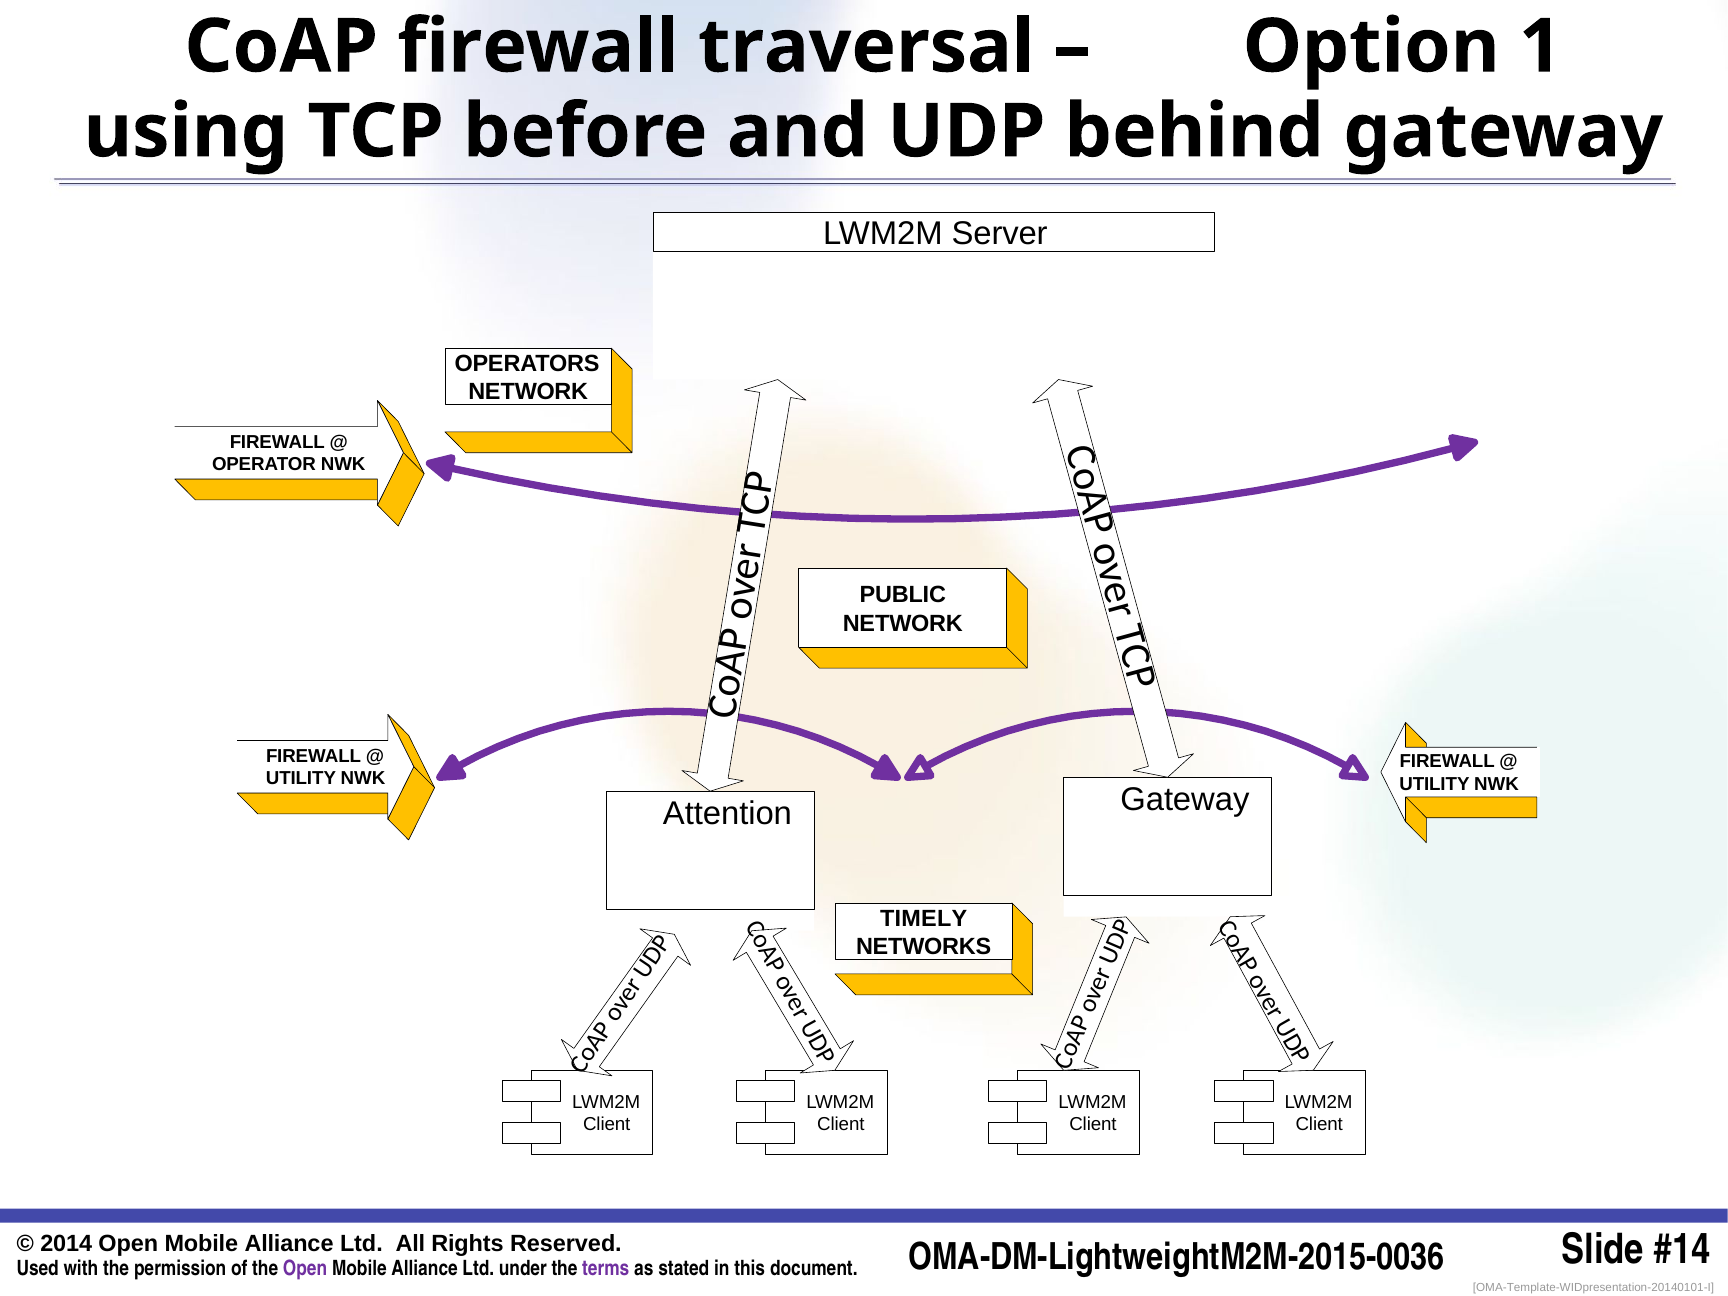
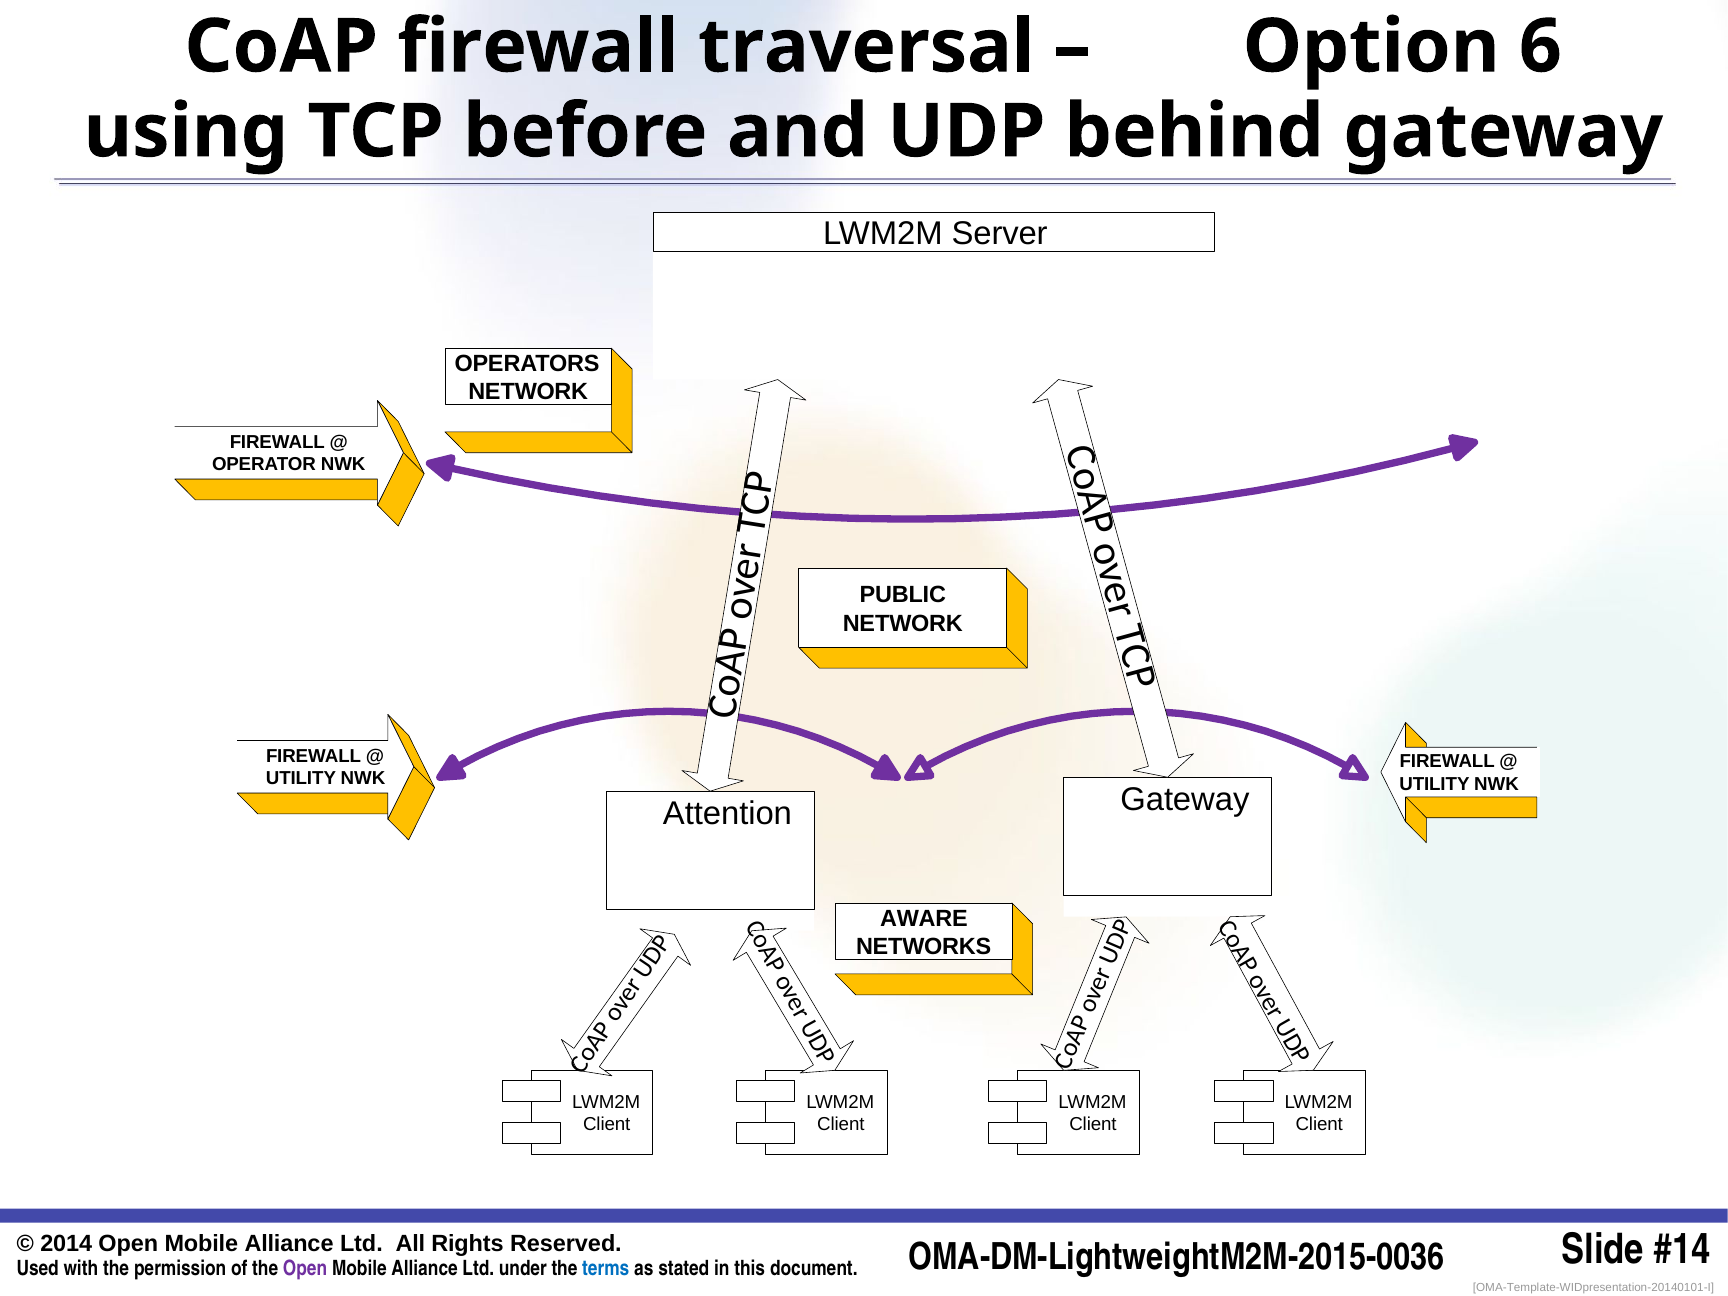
1: 1 -> 6 (1540, 47)
TIMELY: TIMELY -> AWARE (924, 919)
terms colour: purple -> blue (606, 1269)
